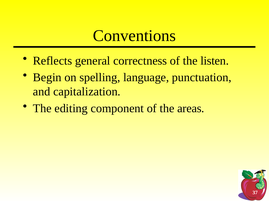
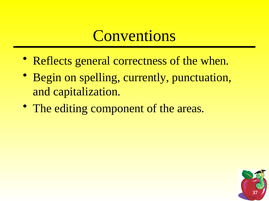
listen: listen -> when (215, 61)
language: language -> currently (146, 78)
